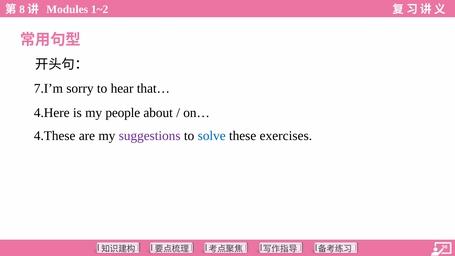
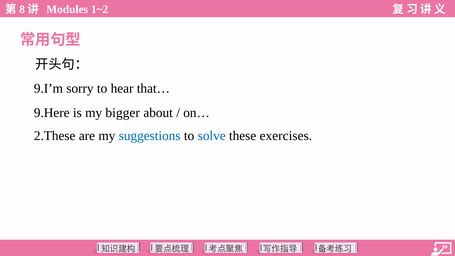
7.I’m: 7.I’m -> 9.I’m (48, 88)
4.Here: 4.Here -> 9.Here (52, 113)
people: people -> bigger (123, 113)
4.These: 4.These -> 2.These (55, 136)
suggestions colour: purple -> blue (150, 136)
